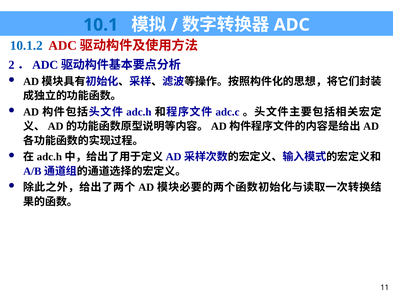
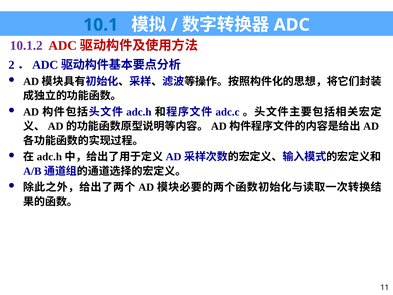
10.1.2 colour: blue -> purple (26, 45)
